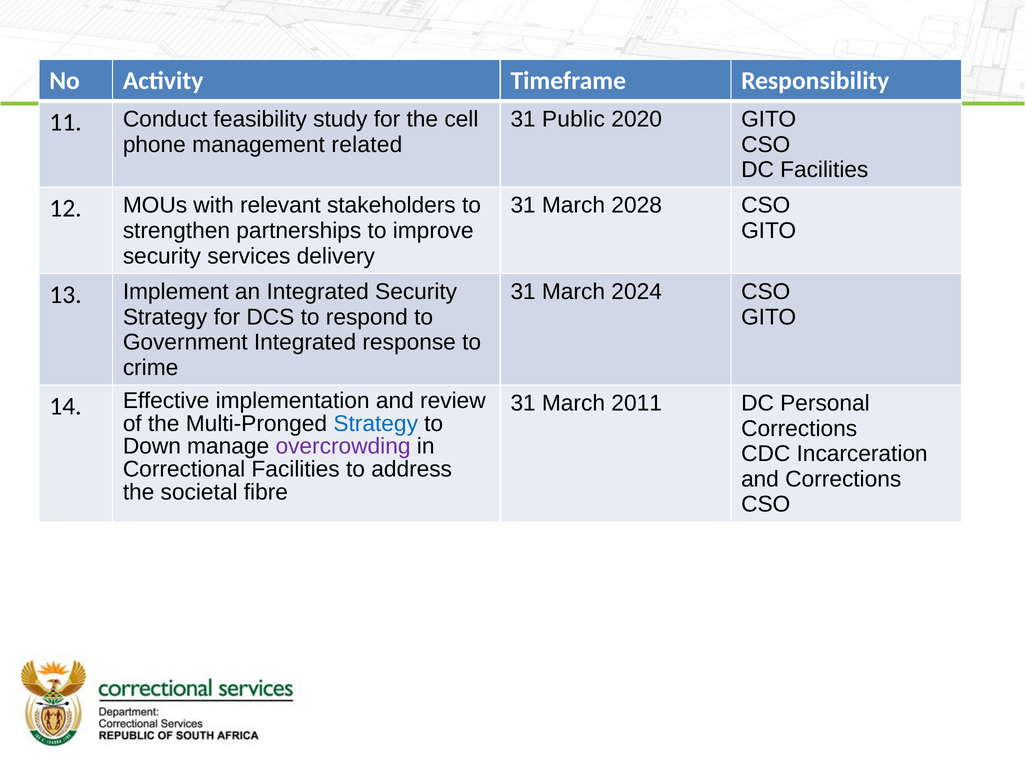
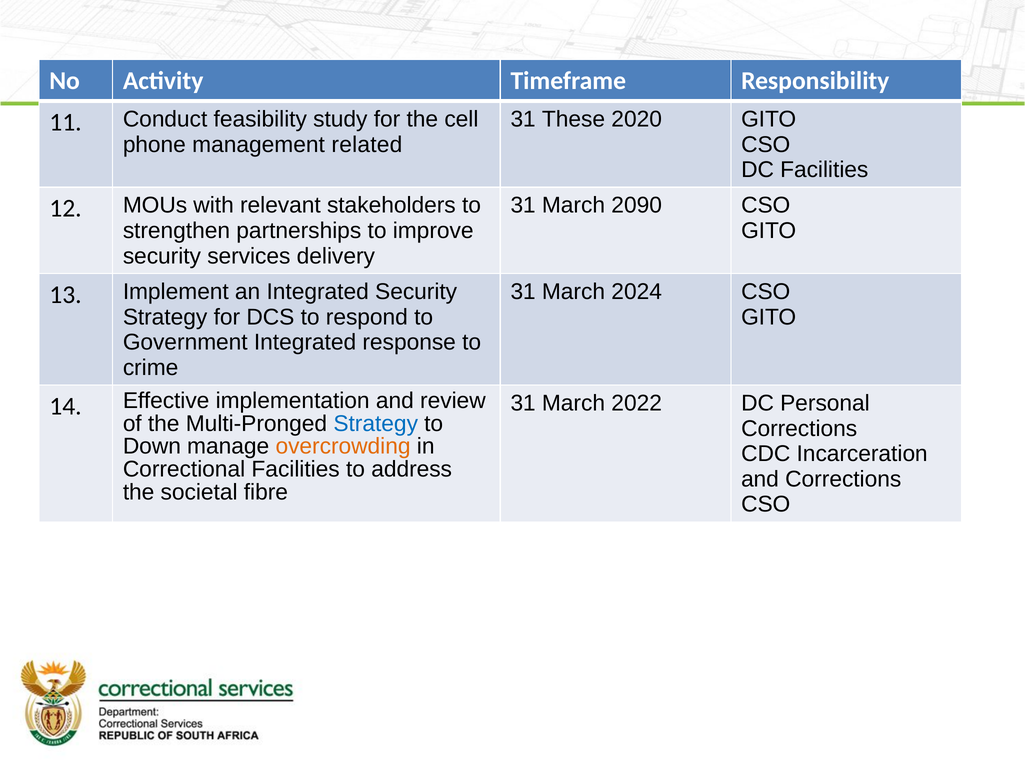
Public: Public -> These (574, 119)
2028: 2028 -> 2090 (637, 205)
2011: 2011 -> 2022 (637, 403)
overcrowding colour: purple -> orange (343, 446)
